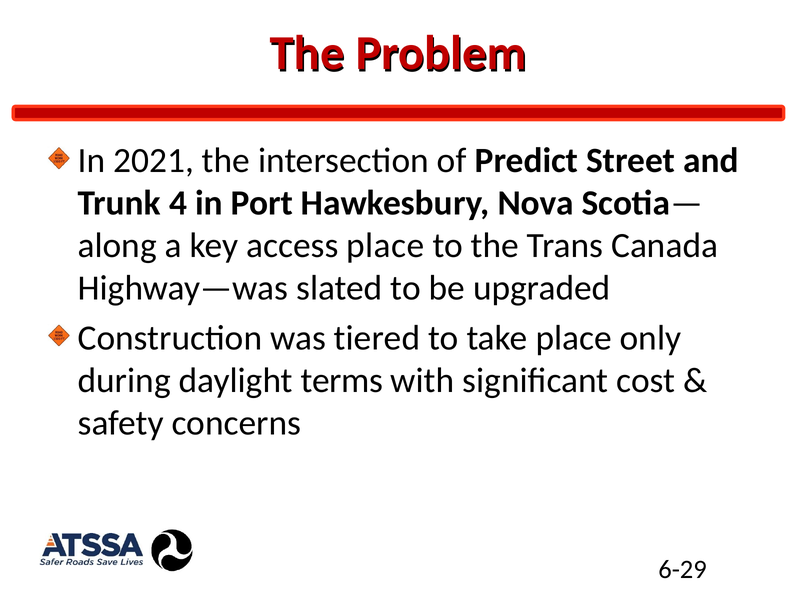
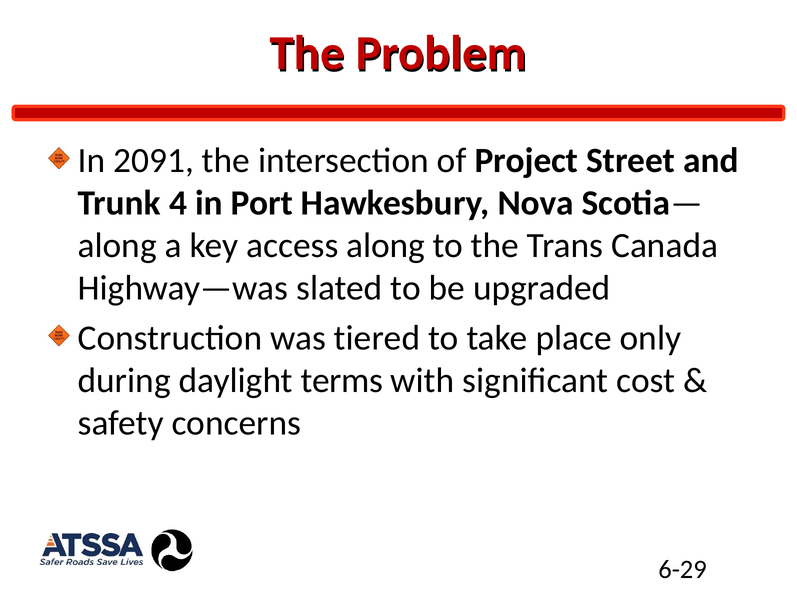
2021: 2021 -> 2091 (153, 161)
Predict: Predict -> Project (526, 161)
access place: place -> along (386, 246)
